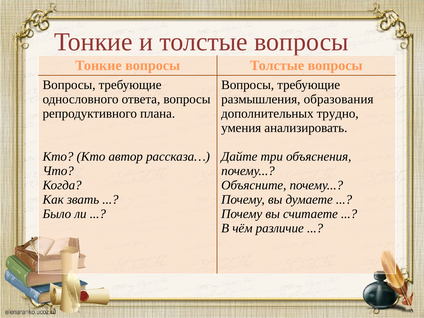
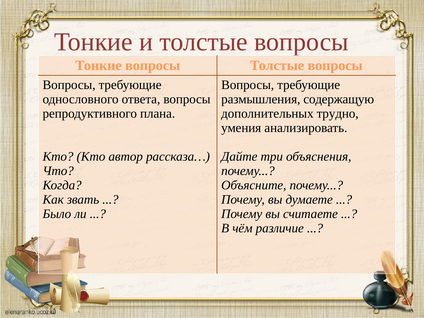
образования: образования -> содержащую (339, 99)
